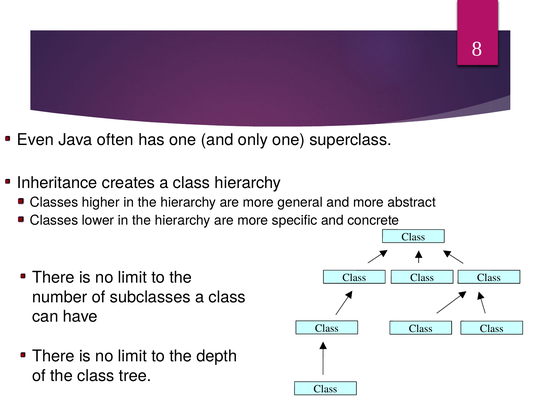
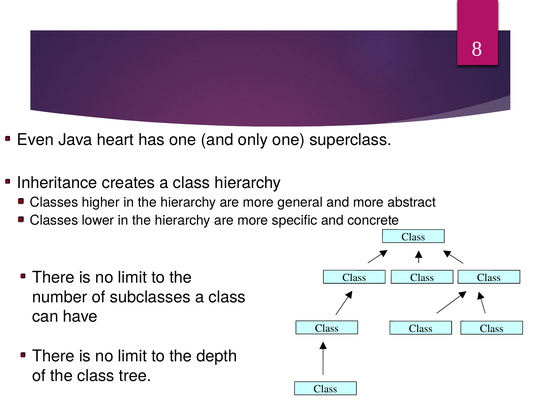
often: often -> heart (115, 140)
